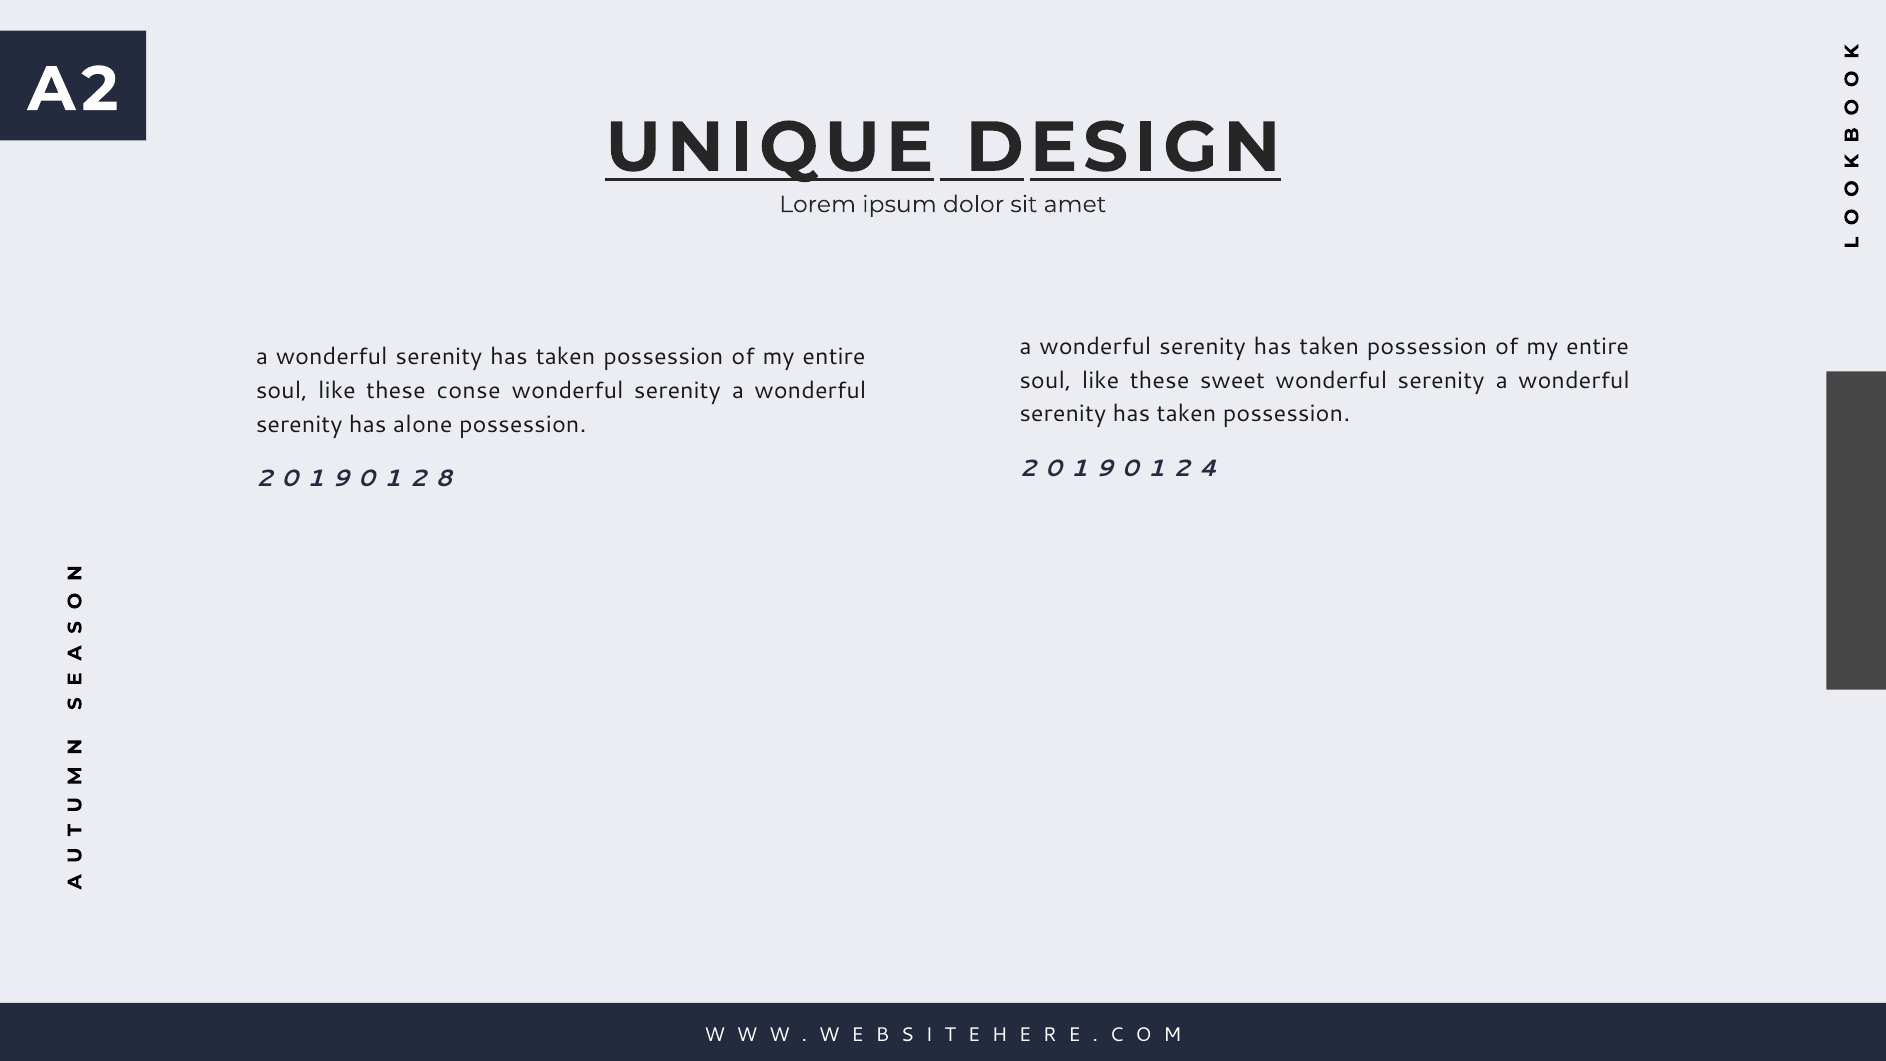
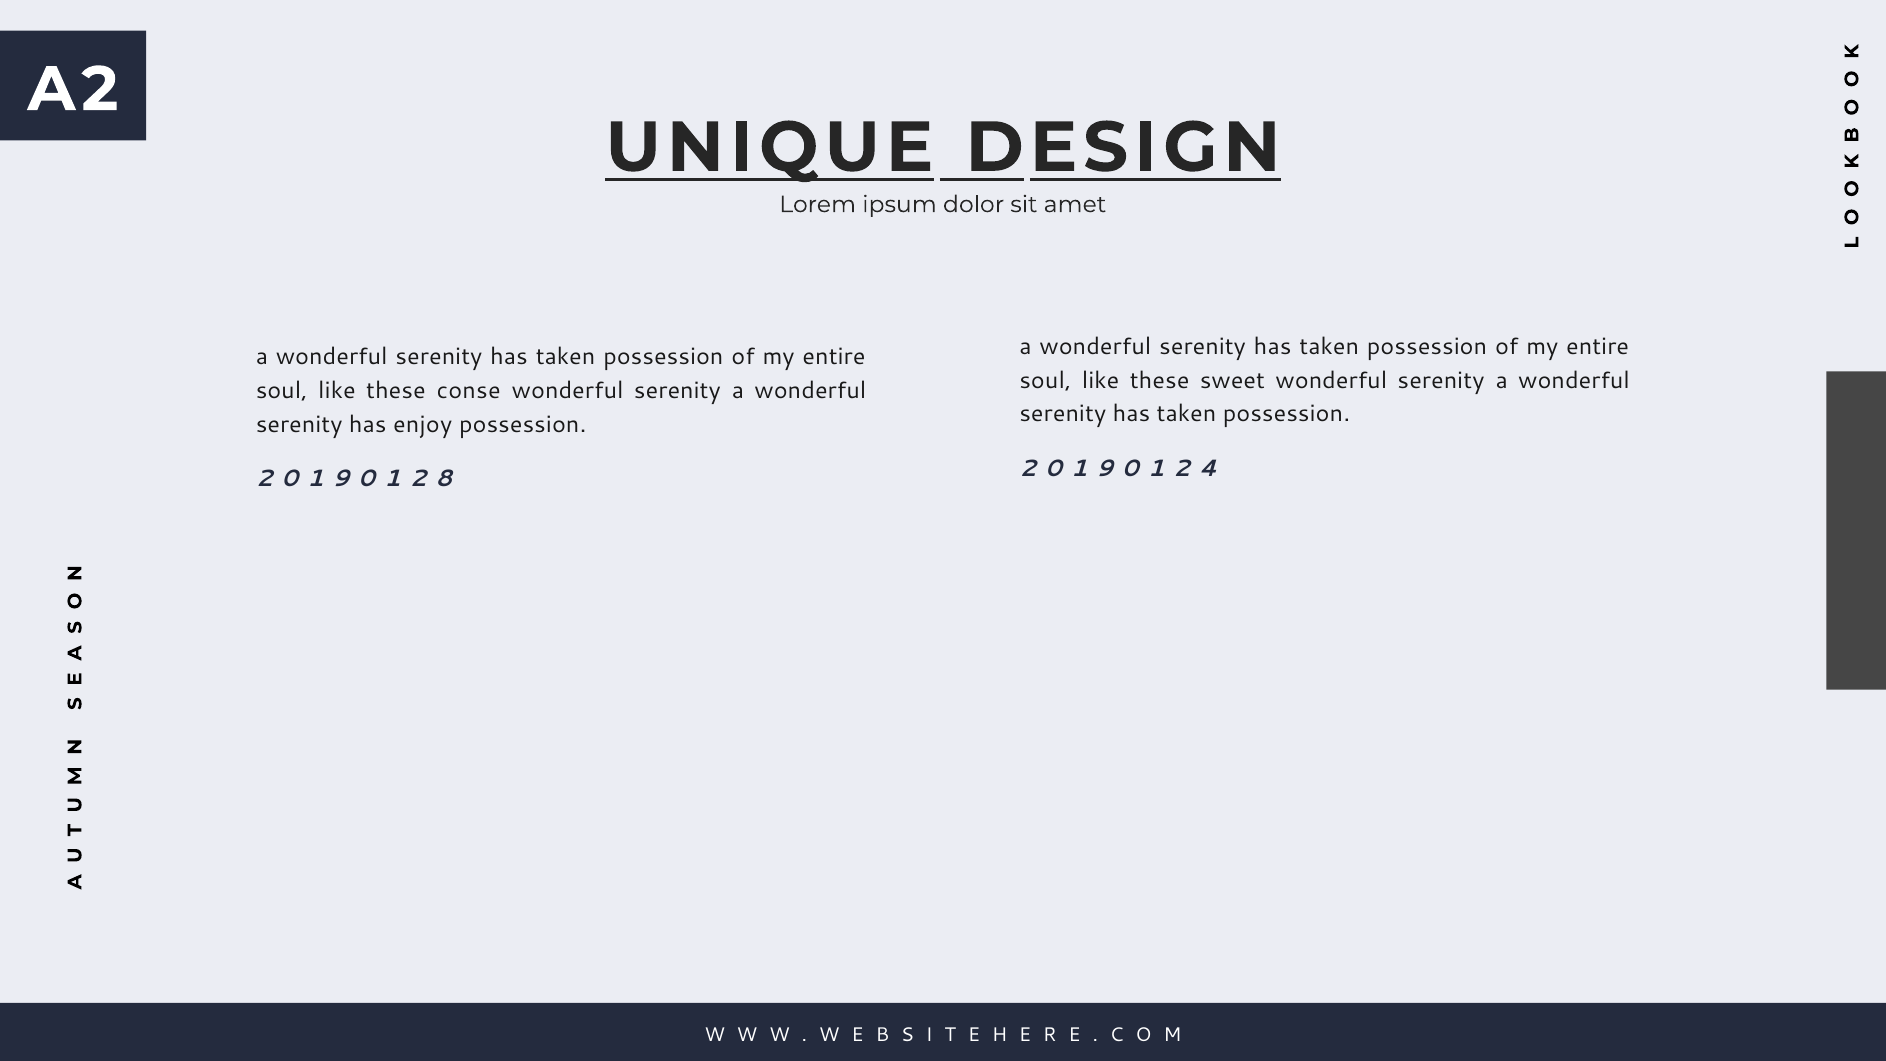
alone: alone -> enjoy (423, 424)
